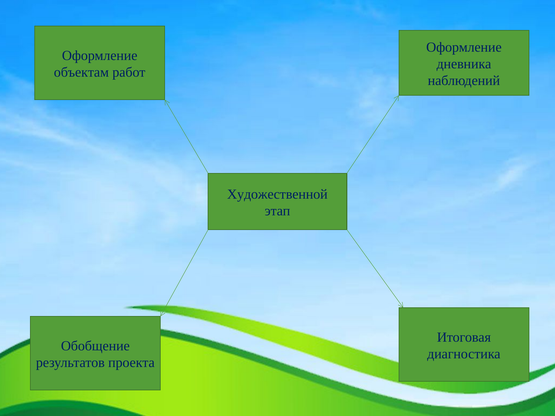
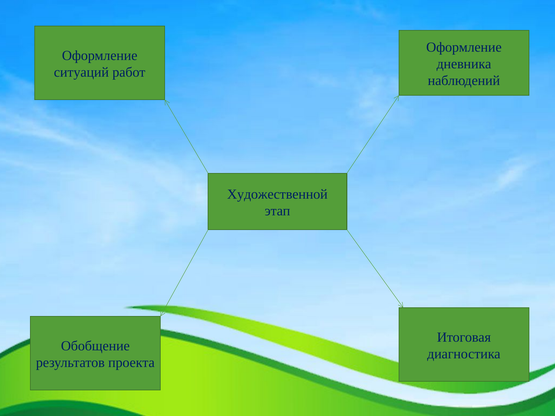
объектам: объектам -> ситуаций (81, 72)
